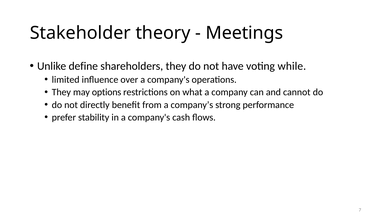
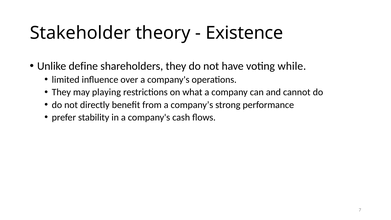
Meetings: Meetings -> Existence (244, 33)
options: options -> playing (106, 92)
